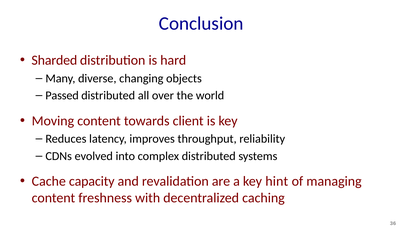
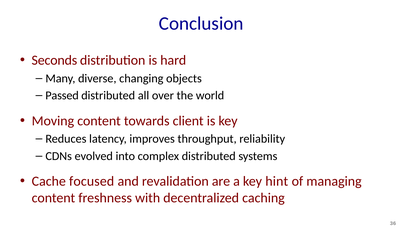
Sharded: Sharded -> Seconds (54, 60)
capacity: capacity -> focused (92, 182)
